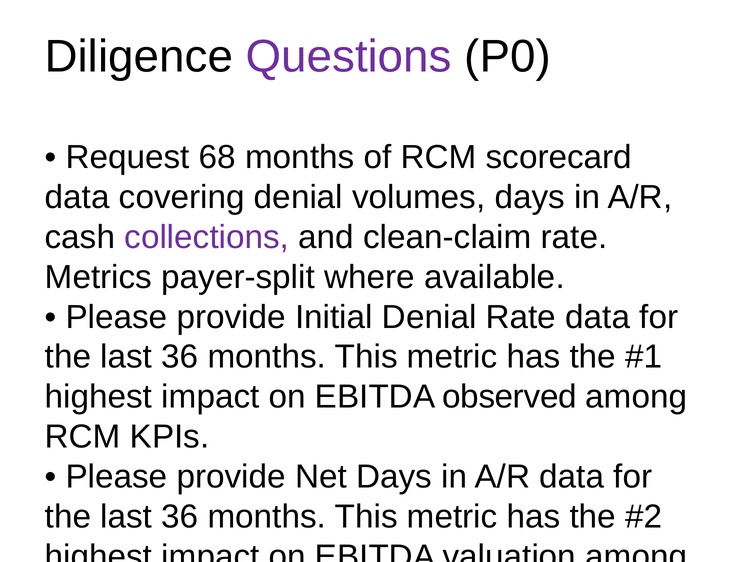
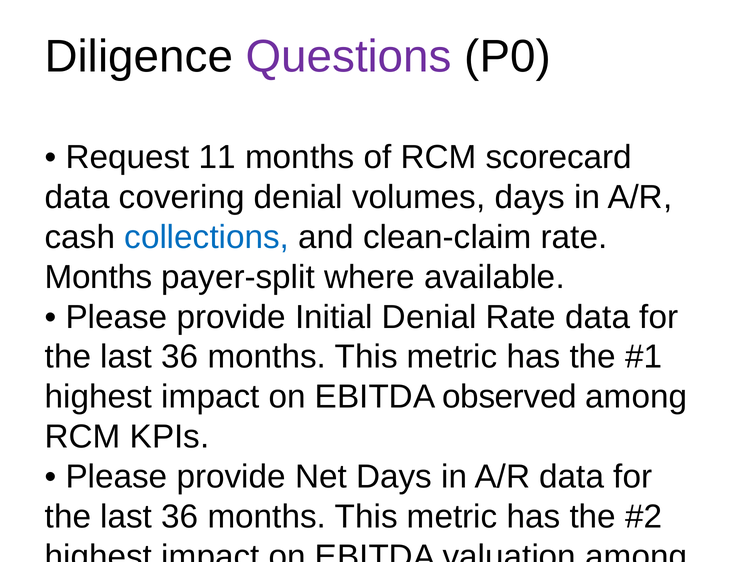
68: 68 -> 11 (217, 157)
collections colour: purple -> blue (207, 237)
Metrics: Metrics -> Months (99, 277)
